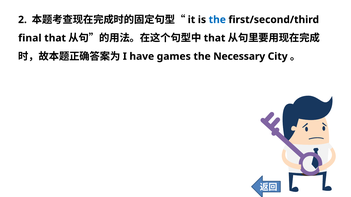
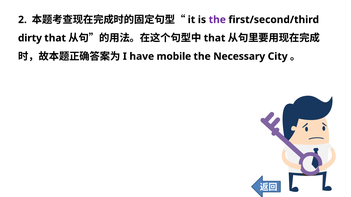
the colour: blue -> purple (217, 20)
final: final -> dirty (30, 38)
games: games -> mobile (174, 57)
